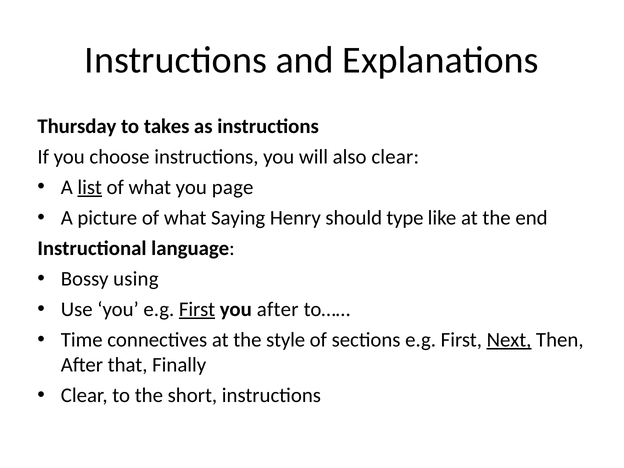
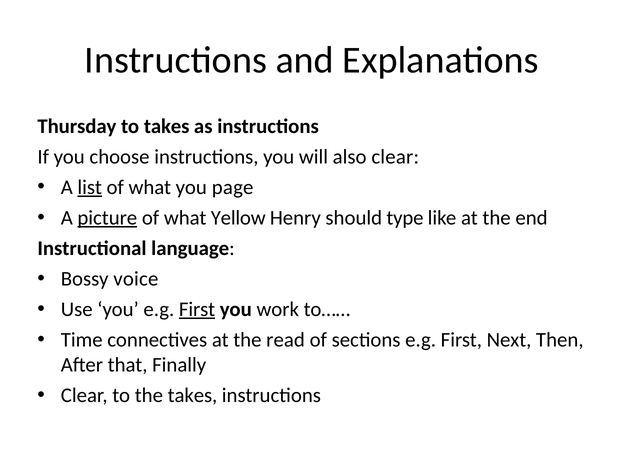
picture underline: none -> present (107, 218)
Saying: Saying -> Yellow (238, 218)
using: using -> voice (136, 279)
you after: after -> work (278, 309)
style: style -> read (286, 340)
Next underline: present -> none (509, 340)
the short: short -> takes (192, 395)
